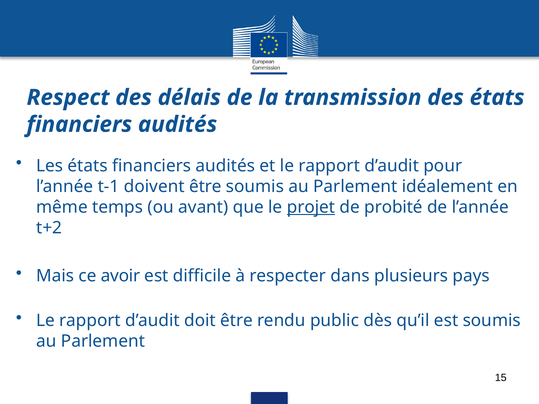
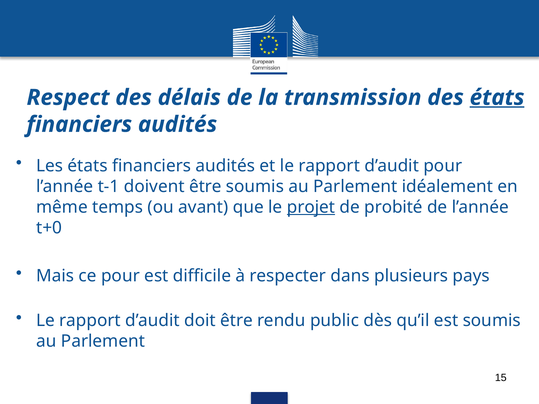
états underline: none -> present (497, 98)
t+2: t+2 -> t+0 (49, 228)
ce avoir: avoir -> pour (120, 276)
